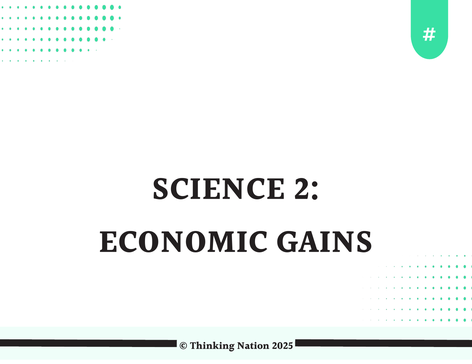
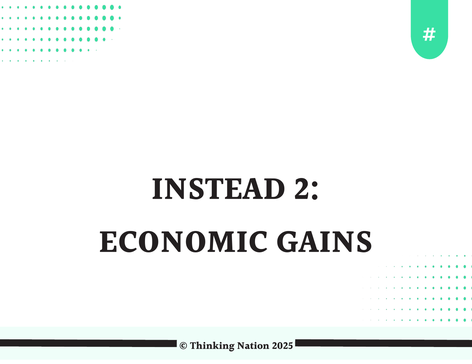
SCIENCE: SCIENCE -> INSTEAD (219, 190)
